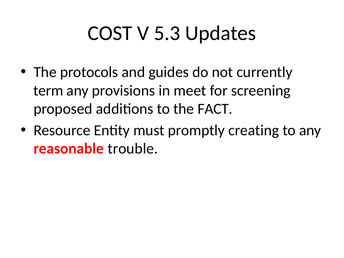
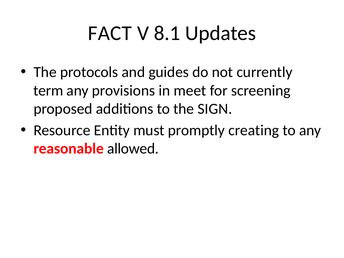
COST: COST -> FACT (110, 33)
5.3: 5.3 -> 8.1 (167, 33)
FACT: FACT -> SIGN (215, 109)
trouble: trouble -> allowed (133, 149)
